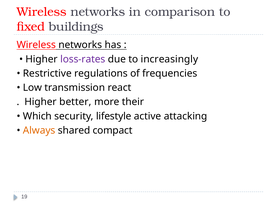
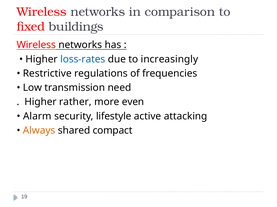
loss-rates colour: purple -> blue (83, 59)
react: react -> need (119, 88)
better: better -> rather (75, 102)
their: their -> even (133, 102)
Which: Which -> Alarm (37, 117)
